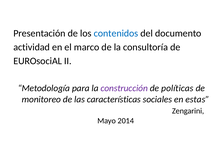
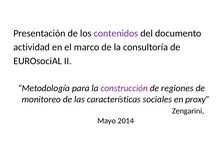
contenidos colour: blue -> purple (116, 33)
políticas: políticas -> regiones (177, 88)
estas: estas -> proxy (197, 100)
